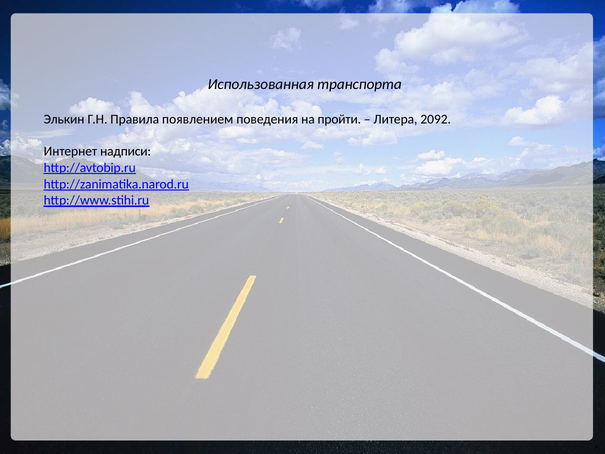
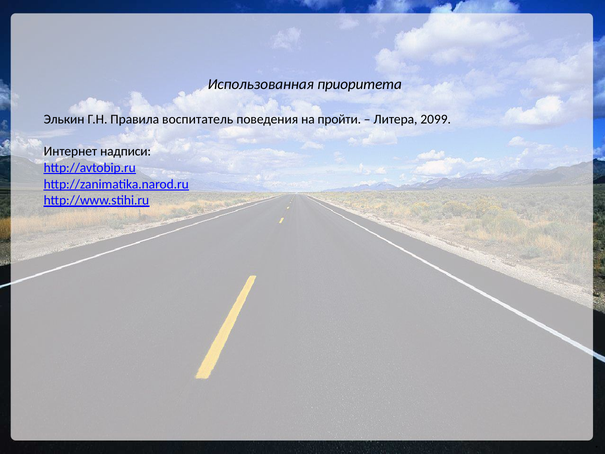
транспорта: транспорта -> приоритета (360, 84)
появлением: появлением -> воспитатель (198, 119)
2092: 2092 -> 2099 (436, 119)
